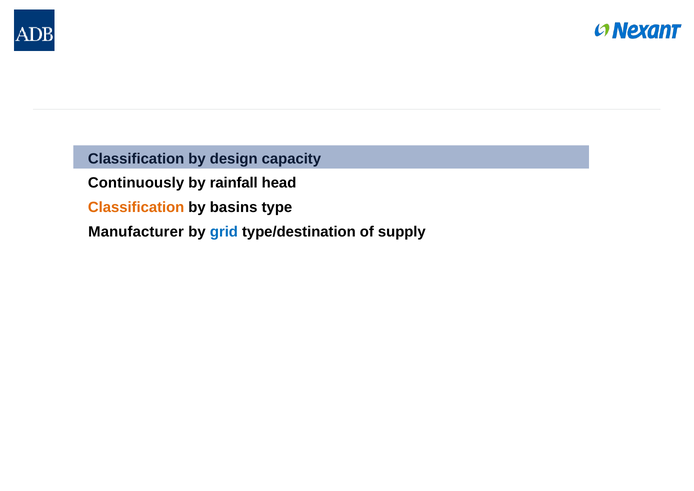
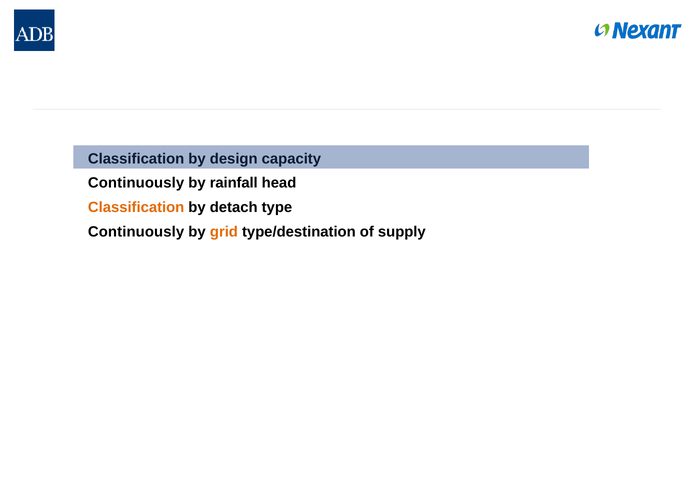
basins: basins -> detach (234, 207)
Manufacturer: Manufacturer -> Continuously (136, 232)
grid colour: blue -> orange (224, 232)
